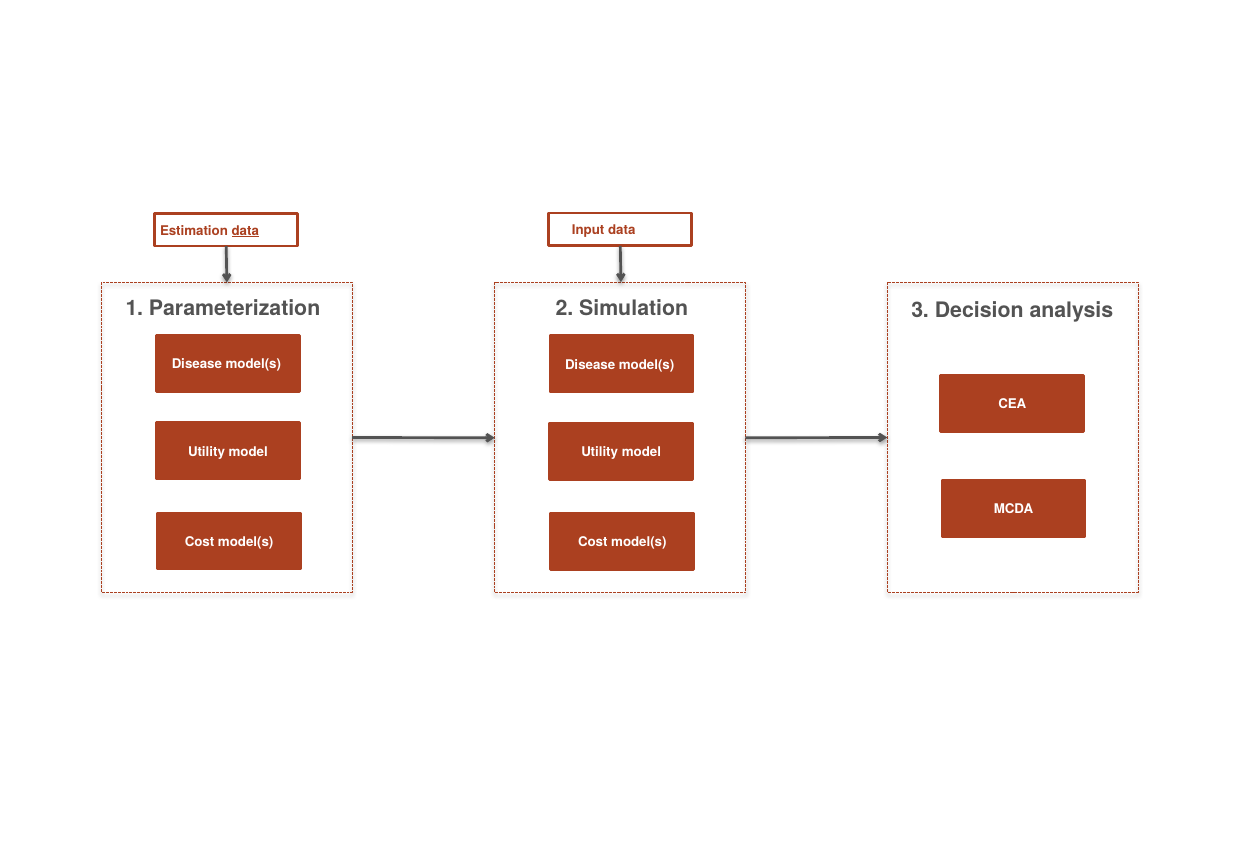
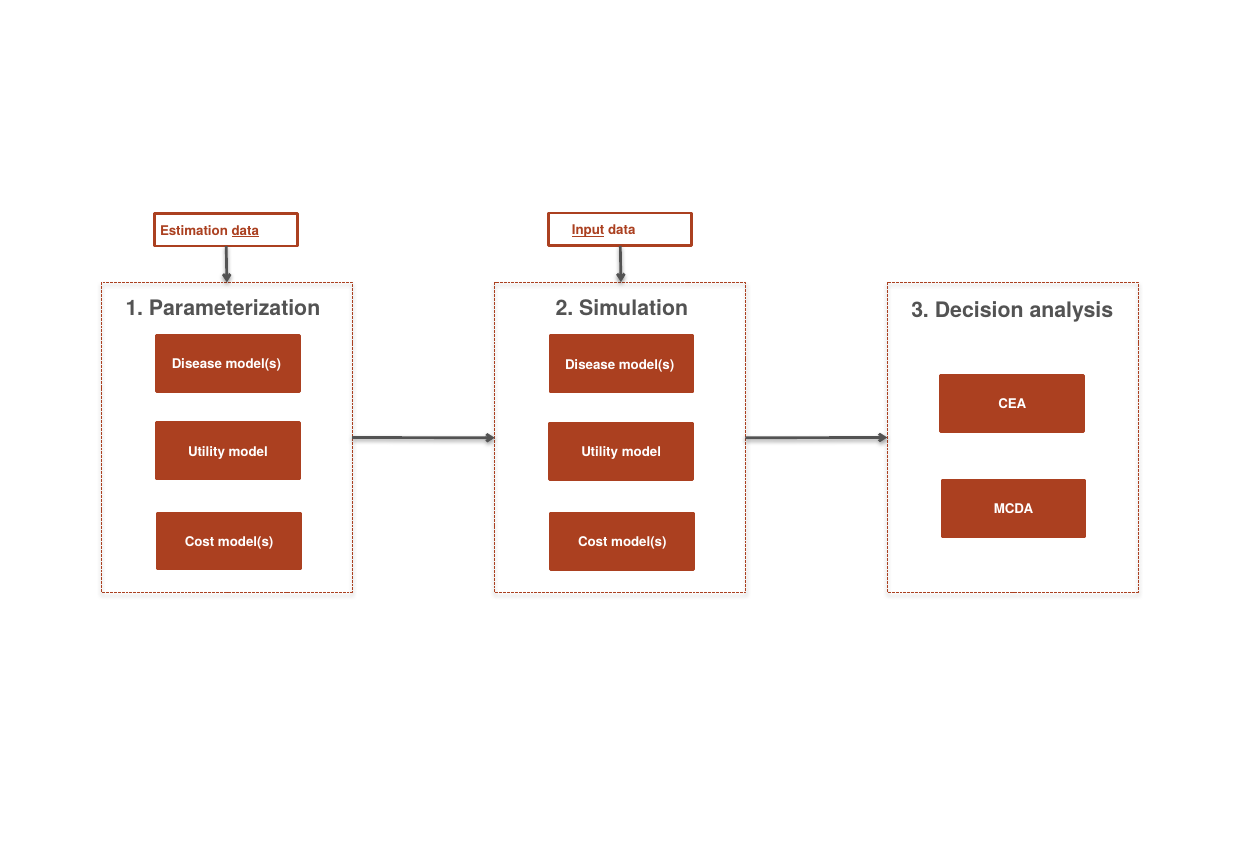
Input underline: none -> present (588, 230)
